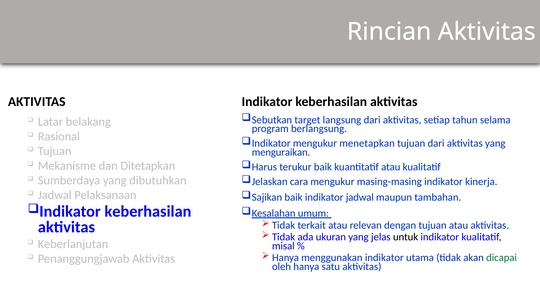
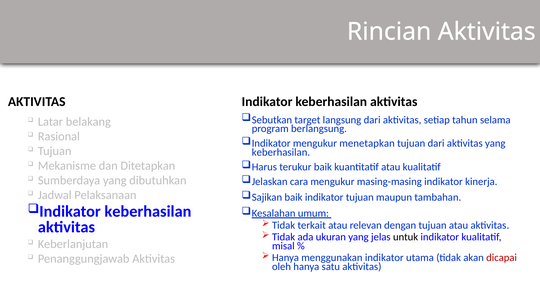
menguraikan: menguraikan -> keberhasilan (281, 152)
indikator jadwal: jadwal -> tujuan (360, 197)
dicapai colour: green -> red (502, 258)
